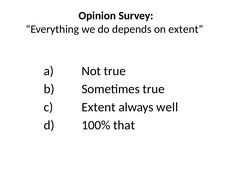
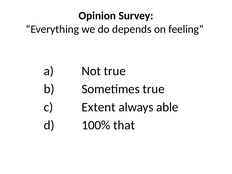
on extent: extent -> feeling (186, 29)
well: well -> able (167, 107)
